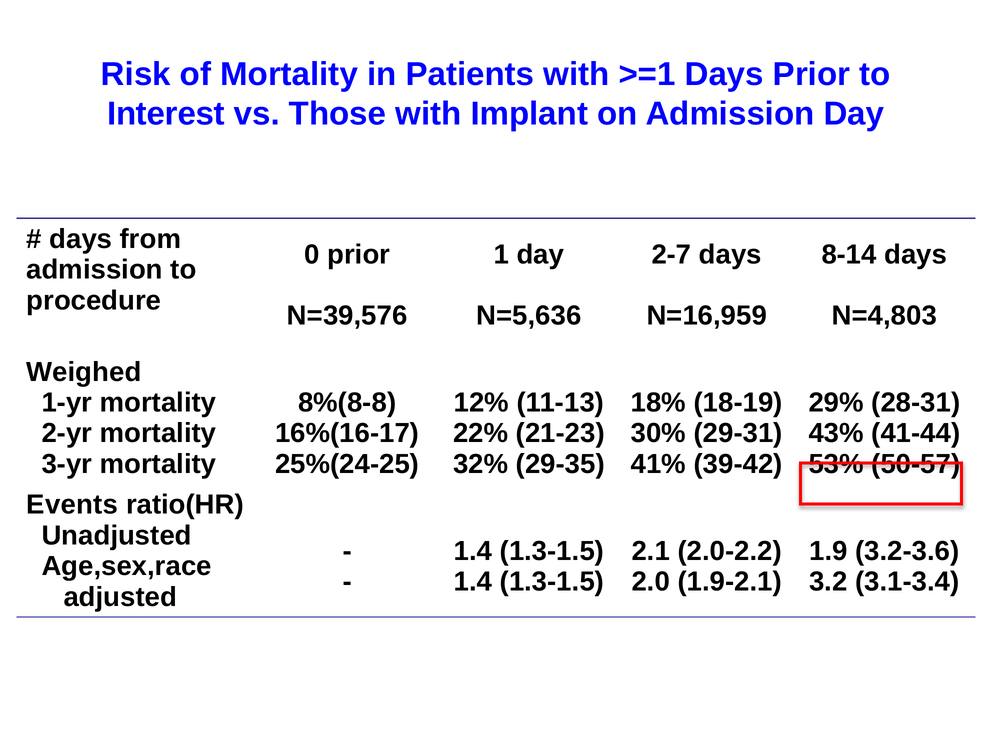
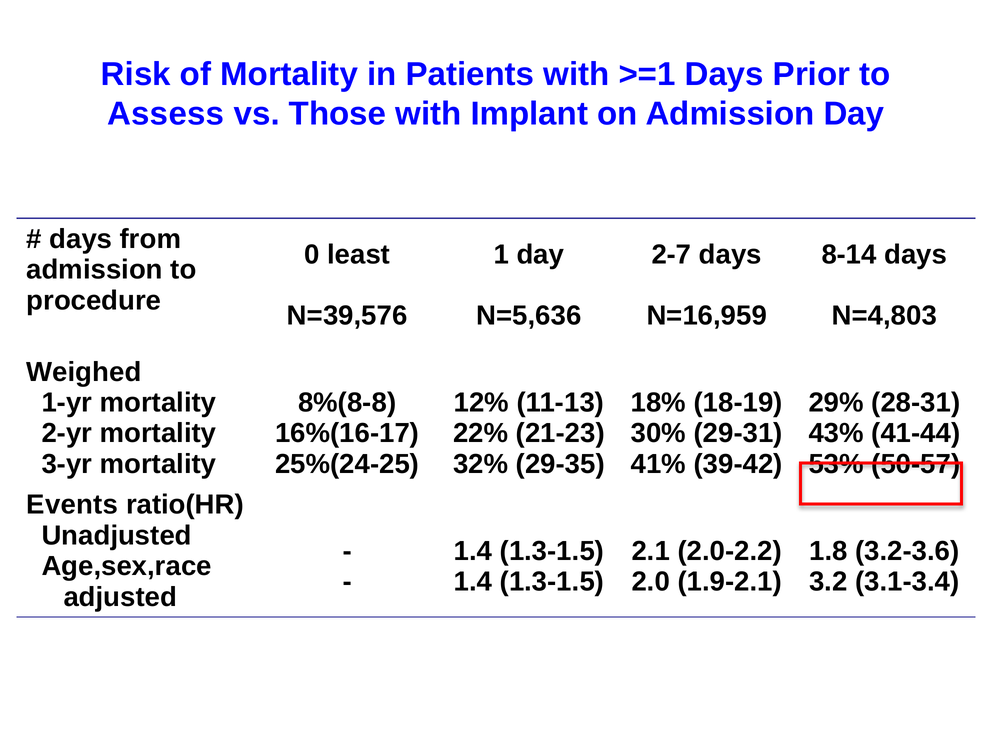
Interest: Interest -> Assess (166, 114)
0 prior: prior -> least (359, 254)
1.9: 1.9 -> 1.8 (828, 551)
